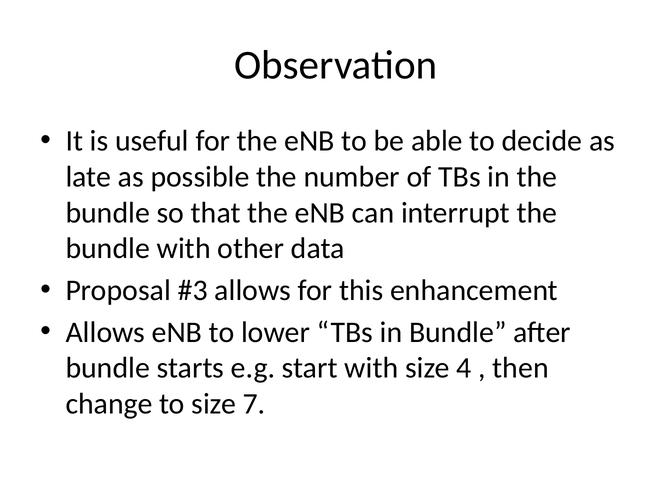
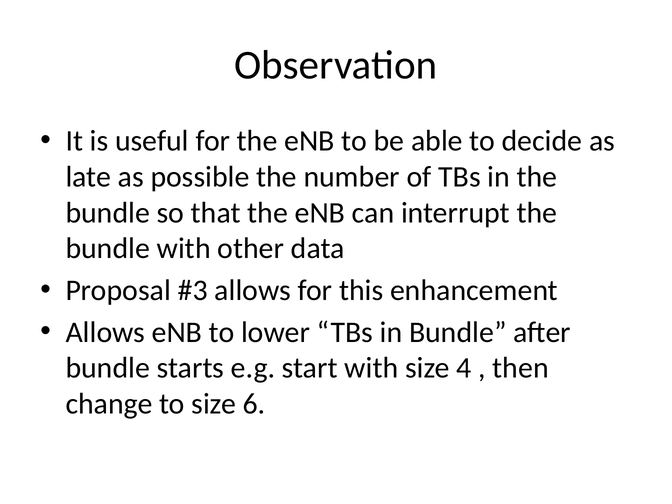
7: 7 -> 6 (254, 404)
